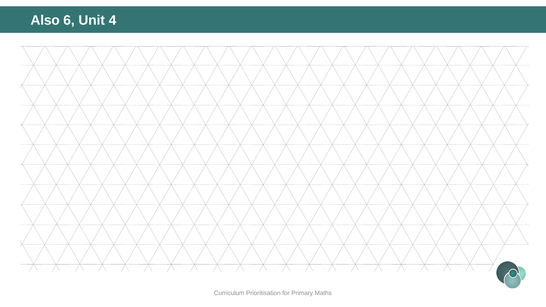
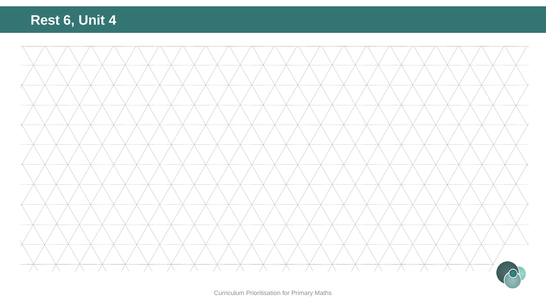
Also: Also -> Rest (45, 20)
